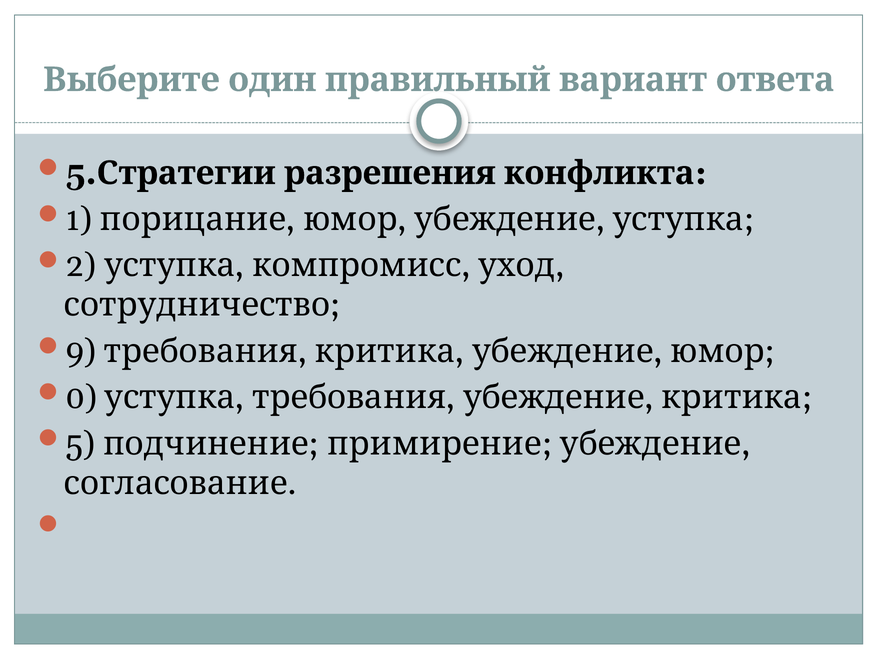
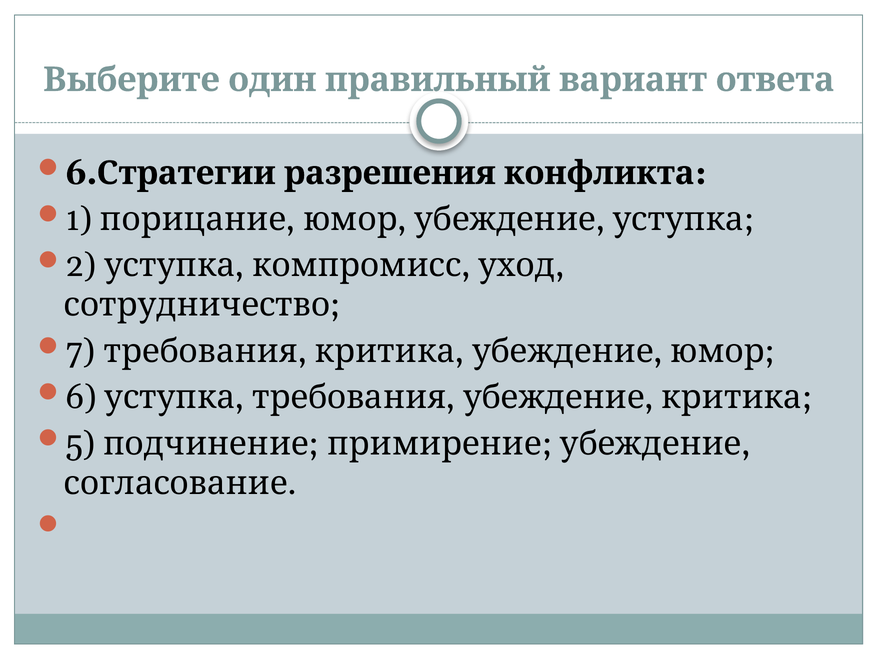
5: 5 -> 6 (81, 173)
9: 9 -> 7 (81, 351)
0: 0 -> 6 (81, 397)
